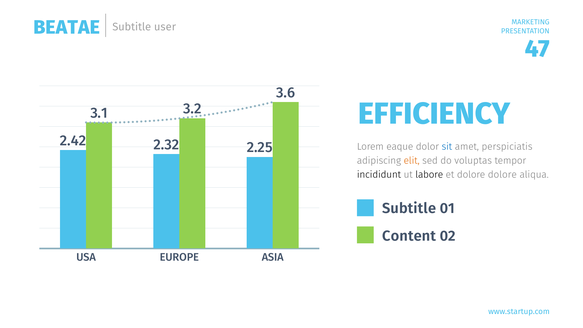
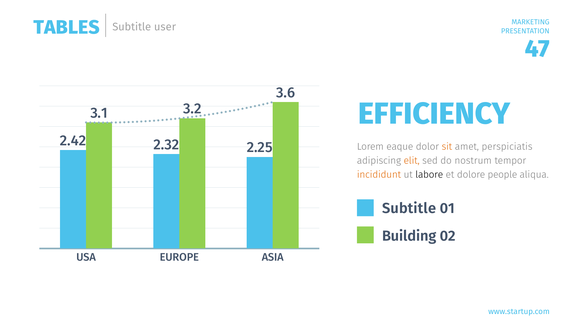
BEATAE: BEATAE -> TABLES (67, 27)
sit colour: blue -> orange (447, 147)
voluptas: voluptas -> nostrum (473, 161)
incididunt colour: black -> orange (379, 175)
dolore dolore: dolore -> people (502, 175)
Content: Content -> Building (409, 236)
